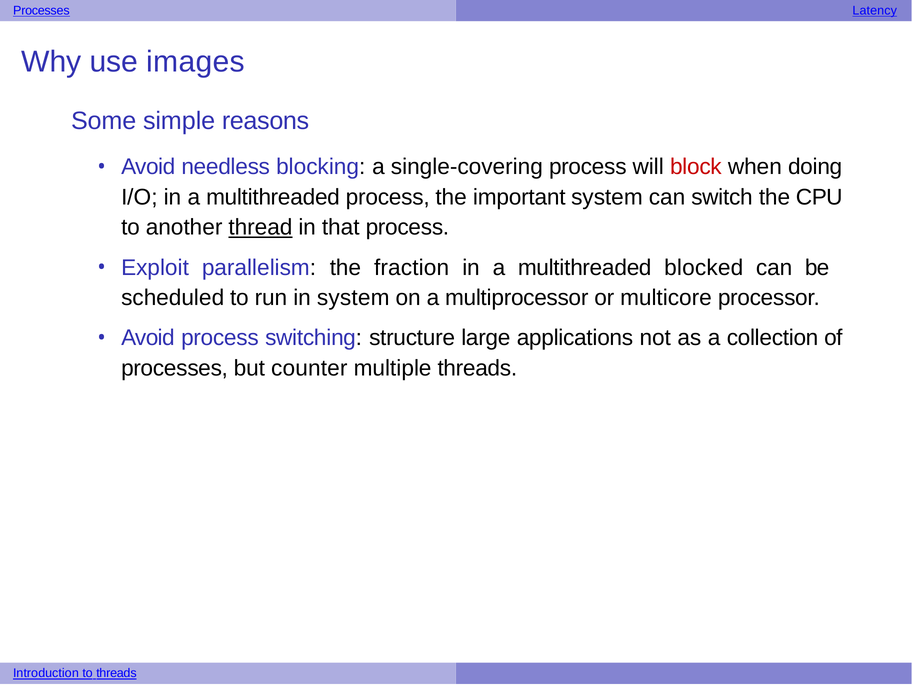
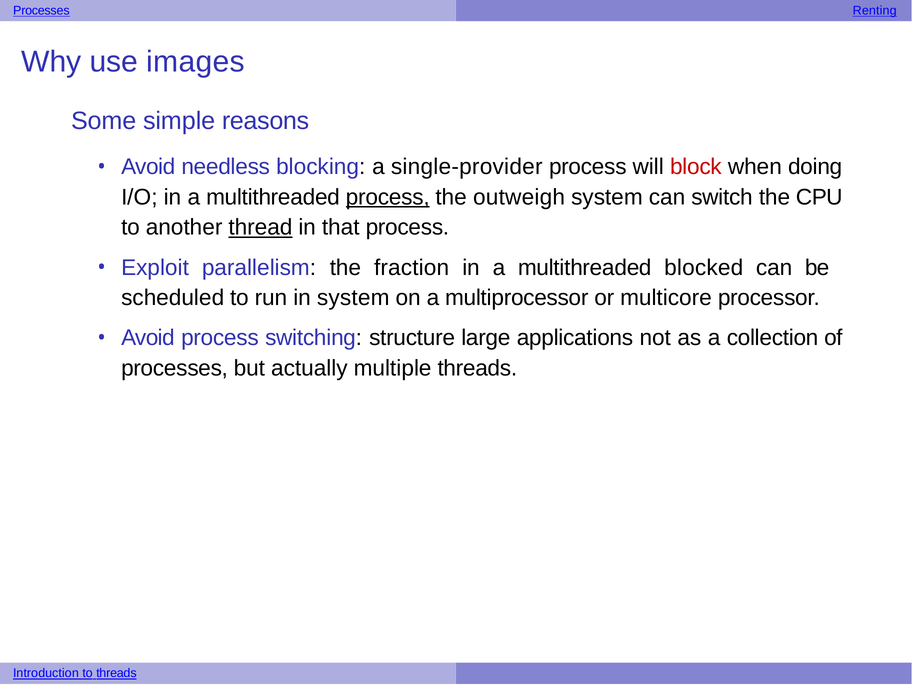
Latency: Latency -> Renting (875, 11)
single-covering: single-covering -> single-provider (467, 167)
process underline: none -> present (388, 197)
important: important -> outweigh (519, 197)
counter: counter -> actually (309, 368)
